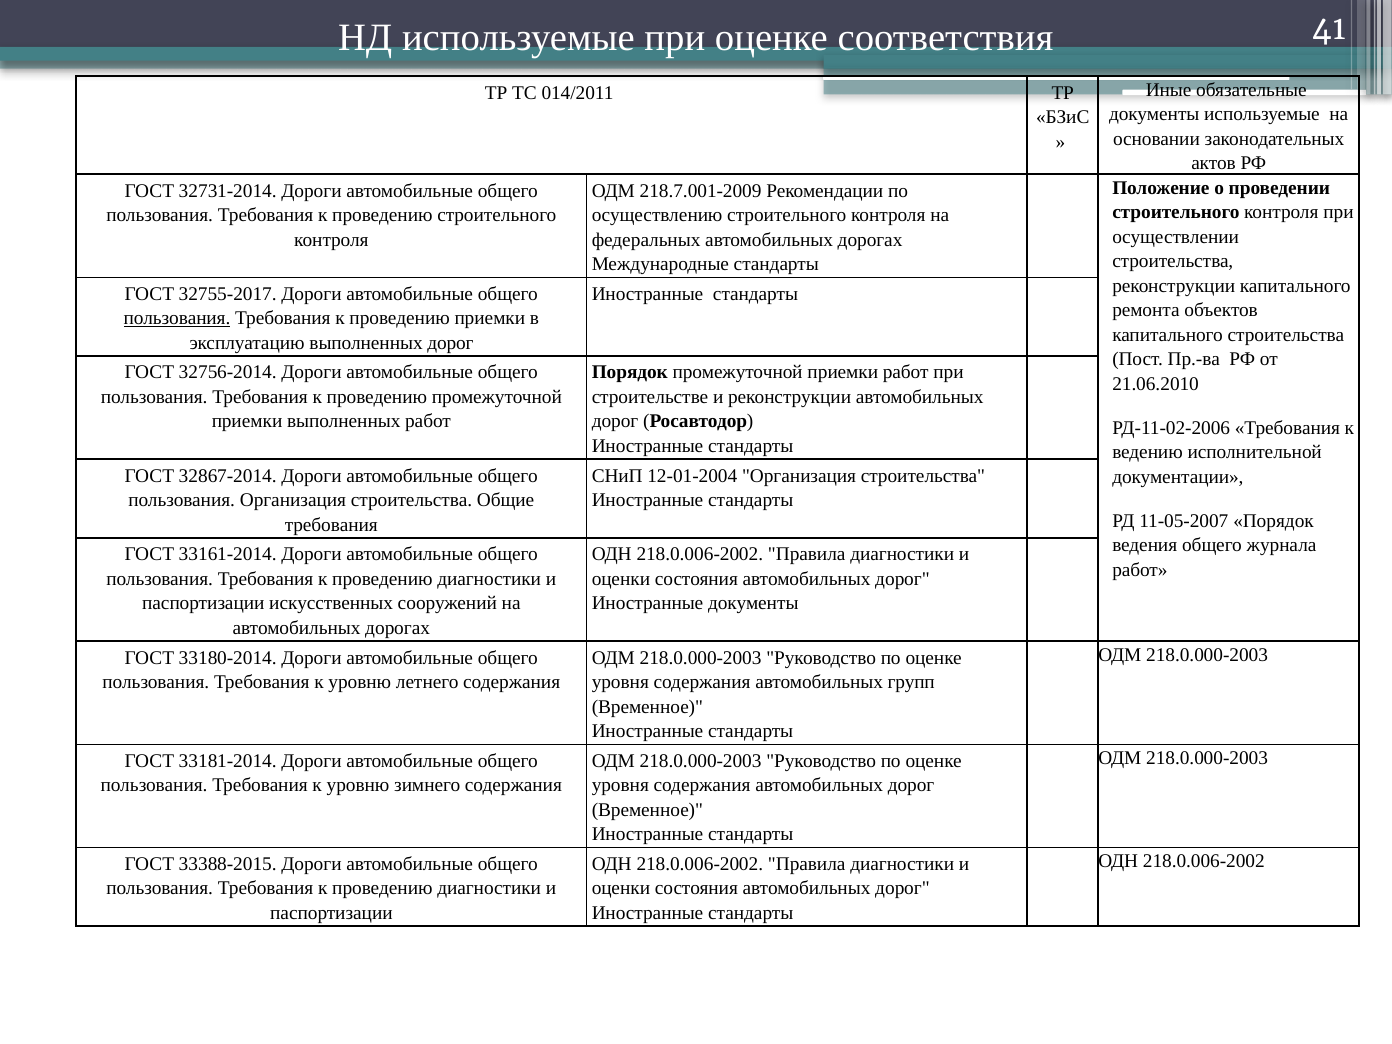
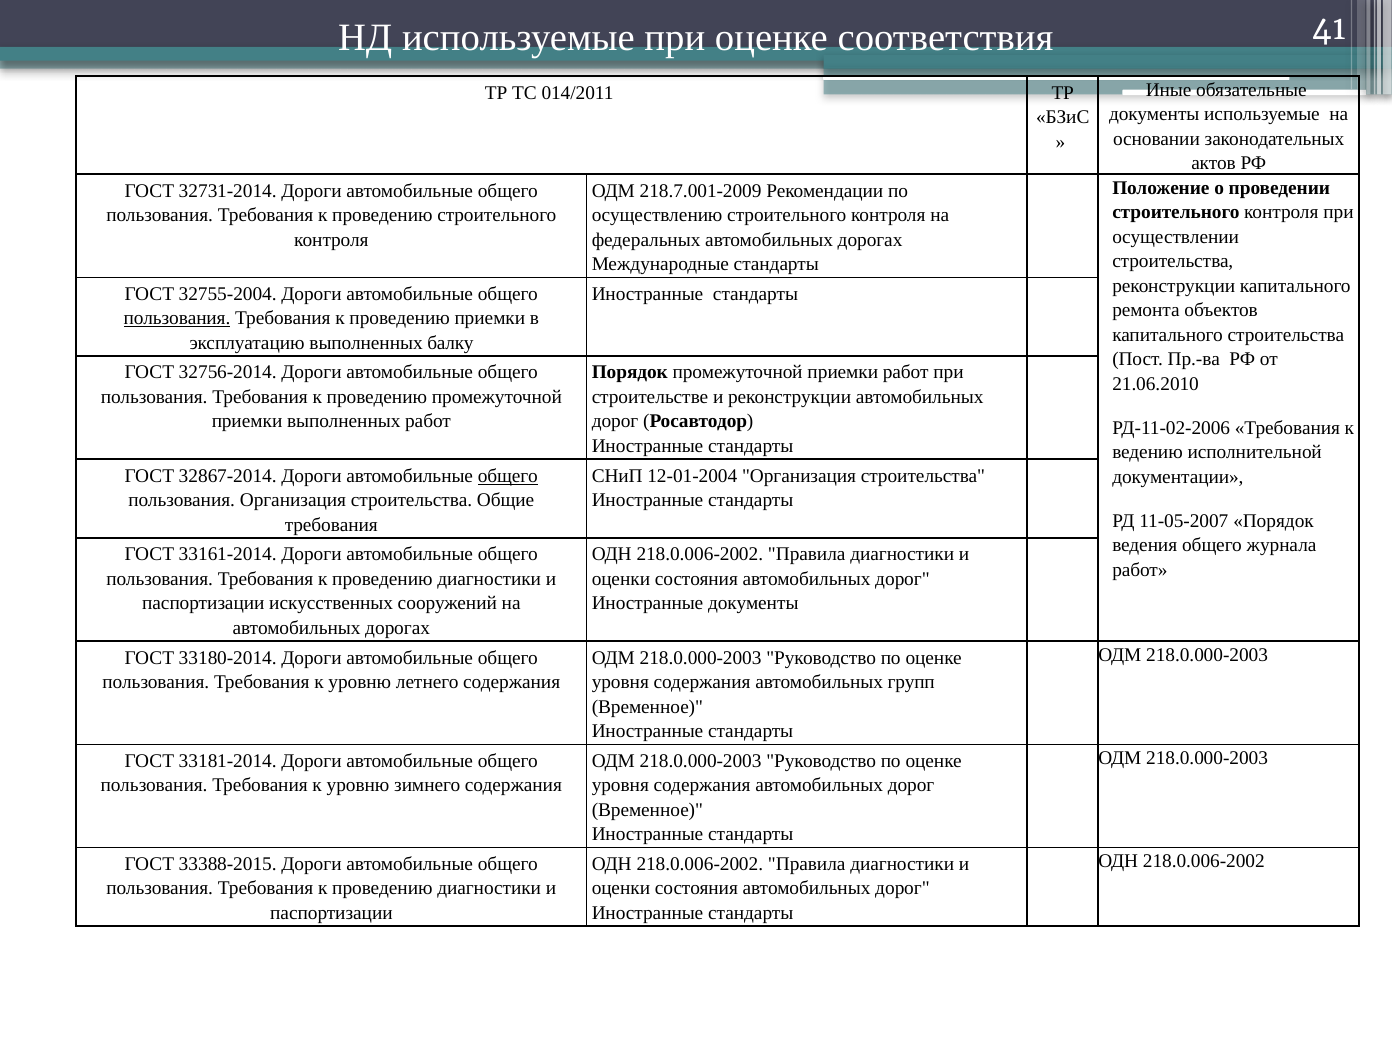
32755-2017: 32755-2017 -> 32755-2004 (228, 294)
выполненных дорог: дорог -> балку (450, 343)
общего underline: none -> present (508, 476)
